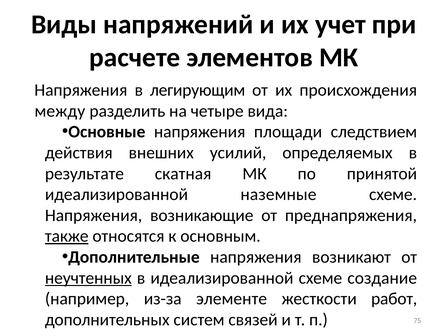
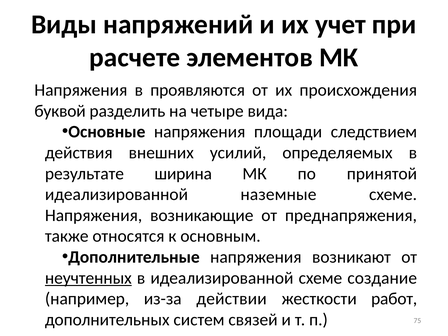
легирующим: легирующим -> проявляются (198, 90)
между: между -> буквой (60, 111)
скатная: скатная -> ширина (183, 174)
также underline: present -> none (67, 236)
элементе: элементе -> действии (232, 299)
